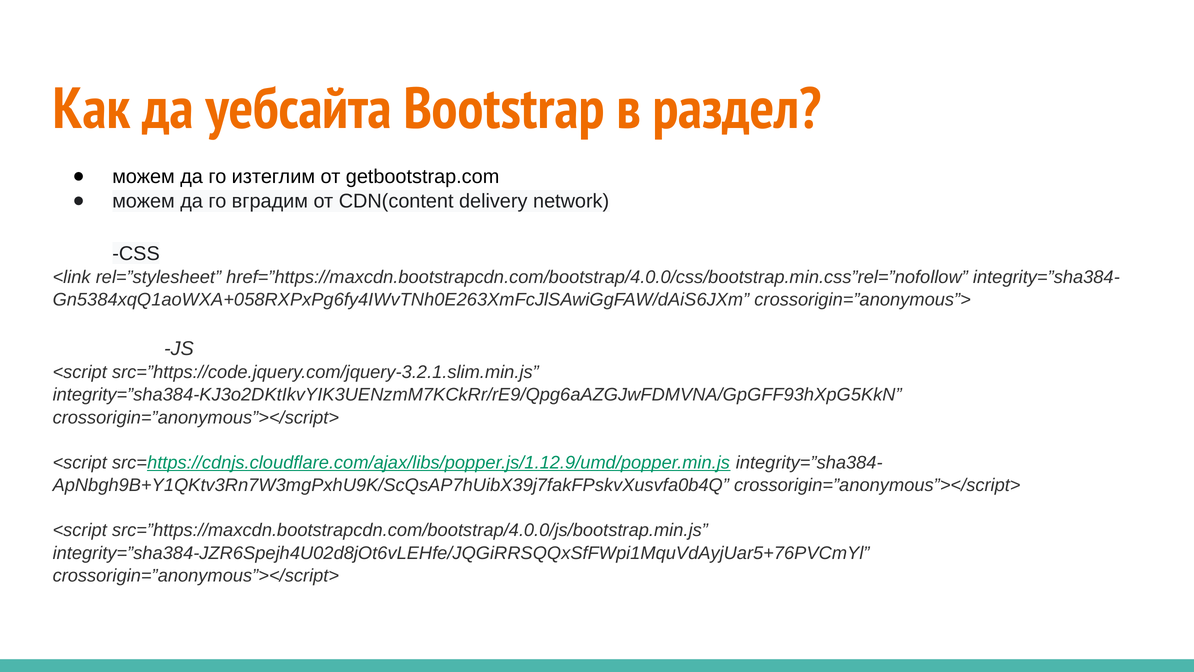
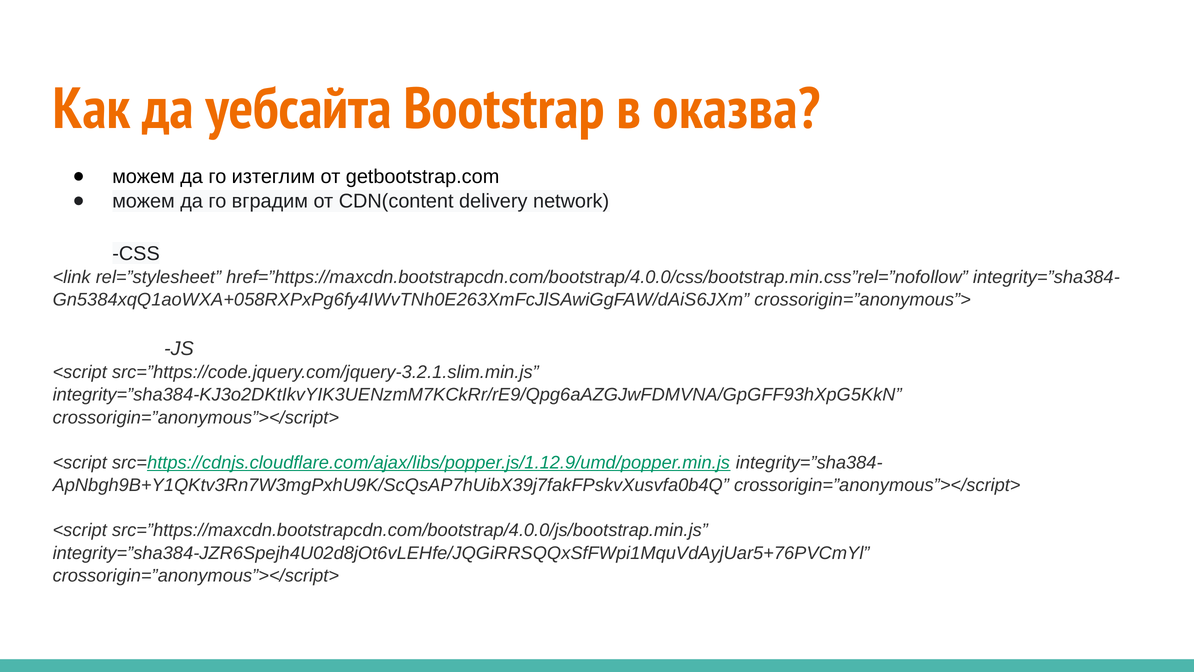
раздел: раздел -> оказва (737, 109)
